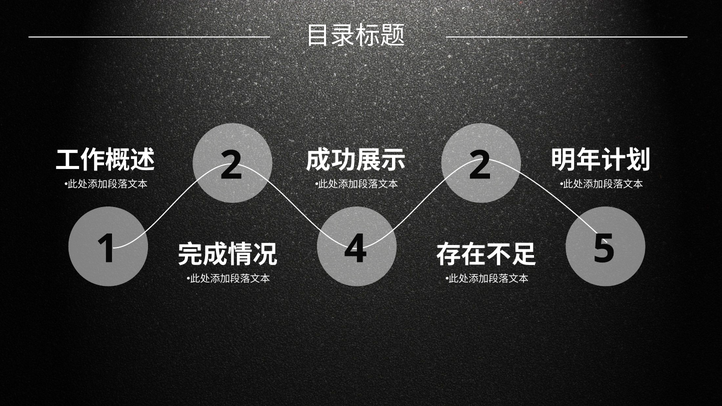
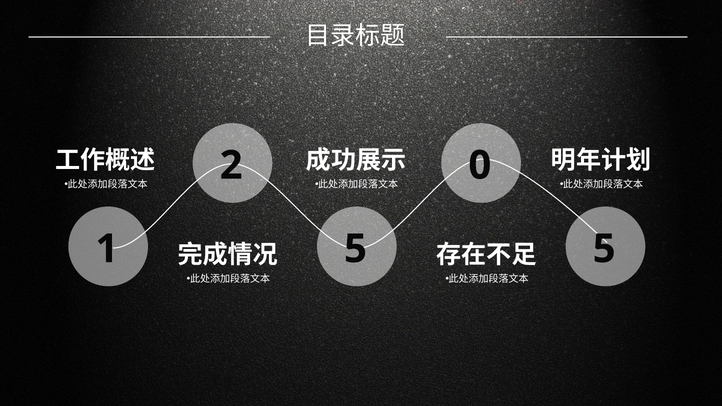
2 2: 2 -> 0 (480, 166)
1 4: 4 -> 5 (356, 249)
